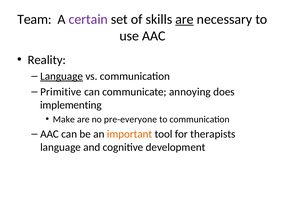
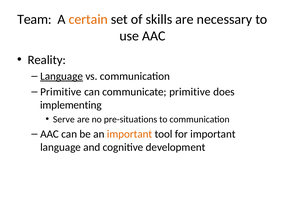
certain colour: purple -> orange (88, 19)
are underline: present -> none (185, 19)
communicate annoying: annoying -> primitive (190, 92)
Make: Make -> Serve (64, 119)
pre-everyone: pre-everyone -> pre-situations (131, 119)
for therapists: therapists -> important (213, 134)
